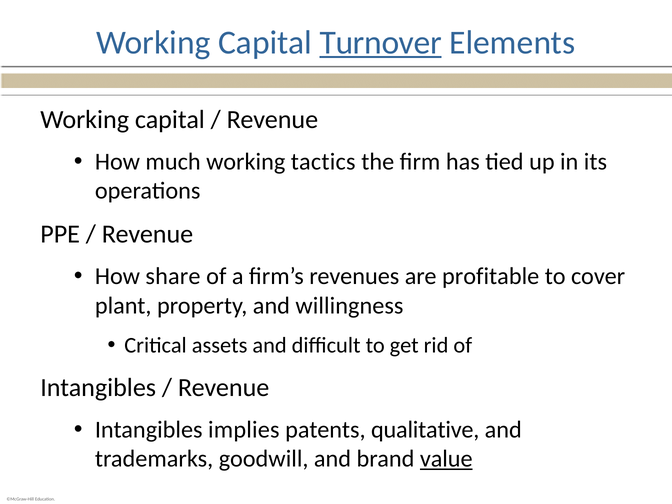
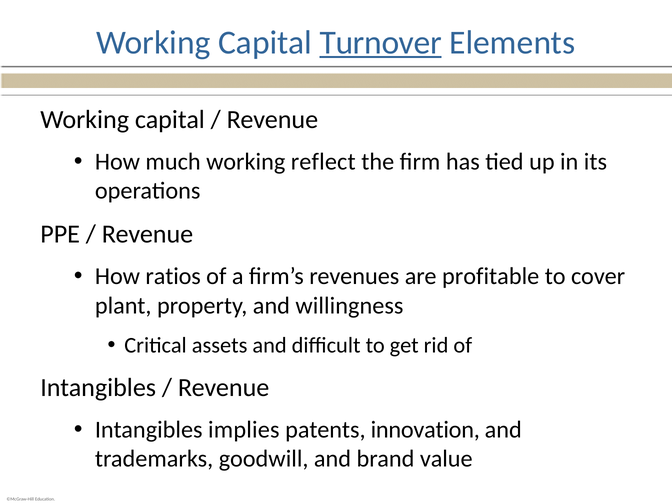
tactics: tactics -> reflect (323, 162)
share: share -> ratios (173, 276)
qualitative: qualitative -> innovation (425, 430)
value underline: present -> none (446, 459)
